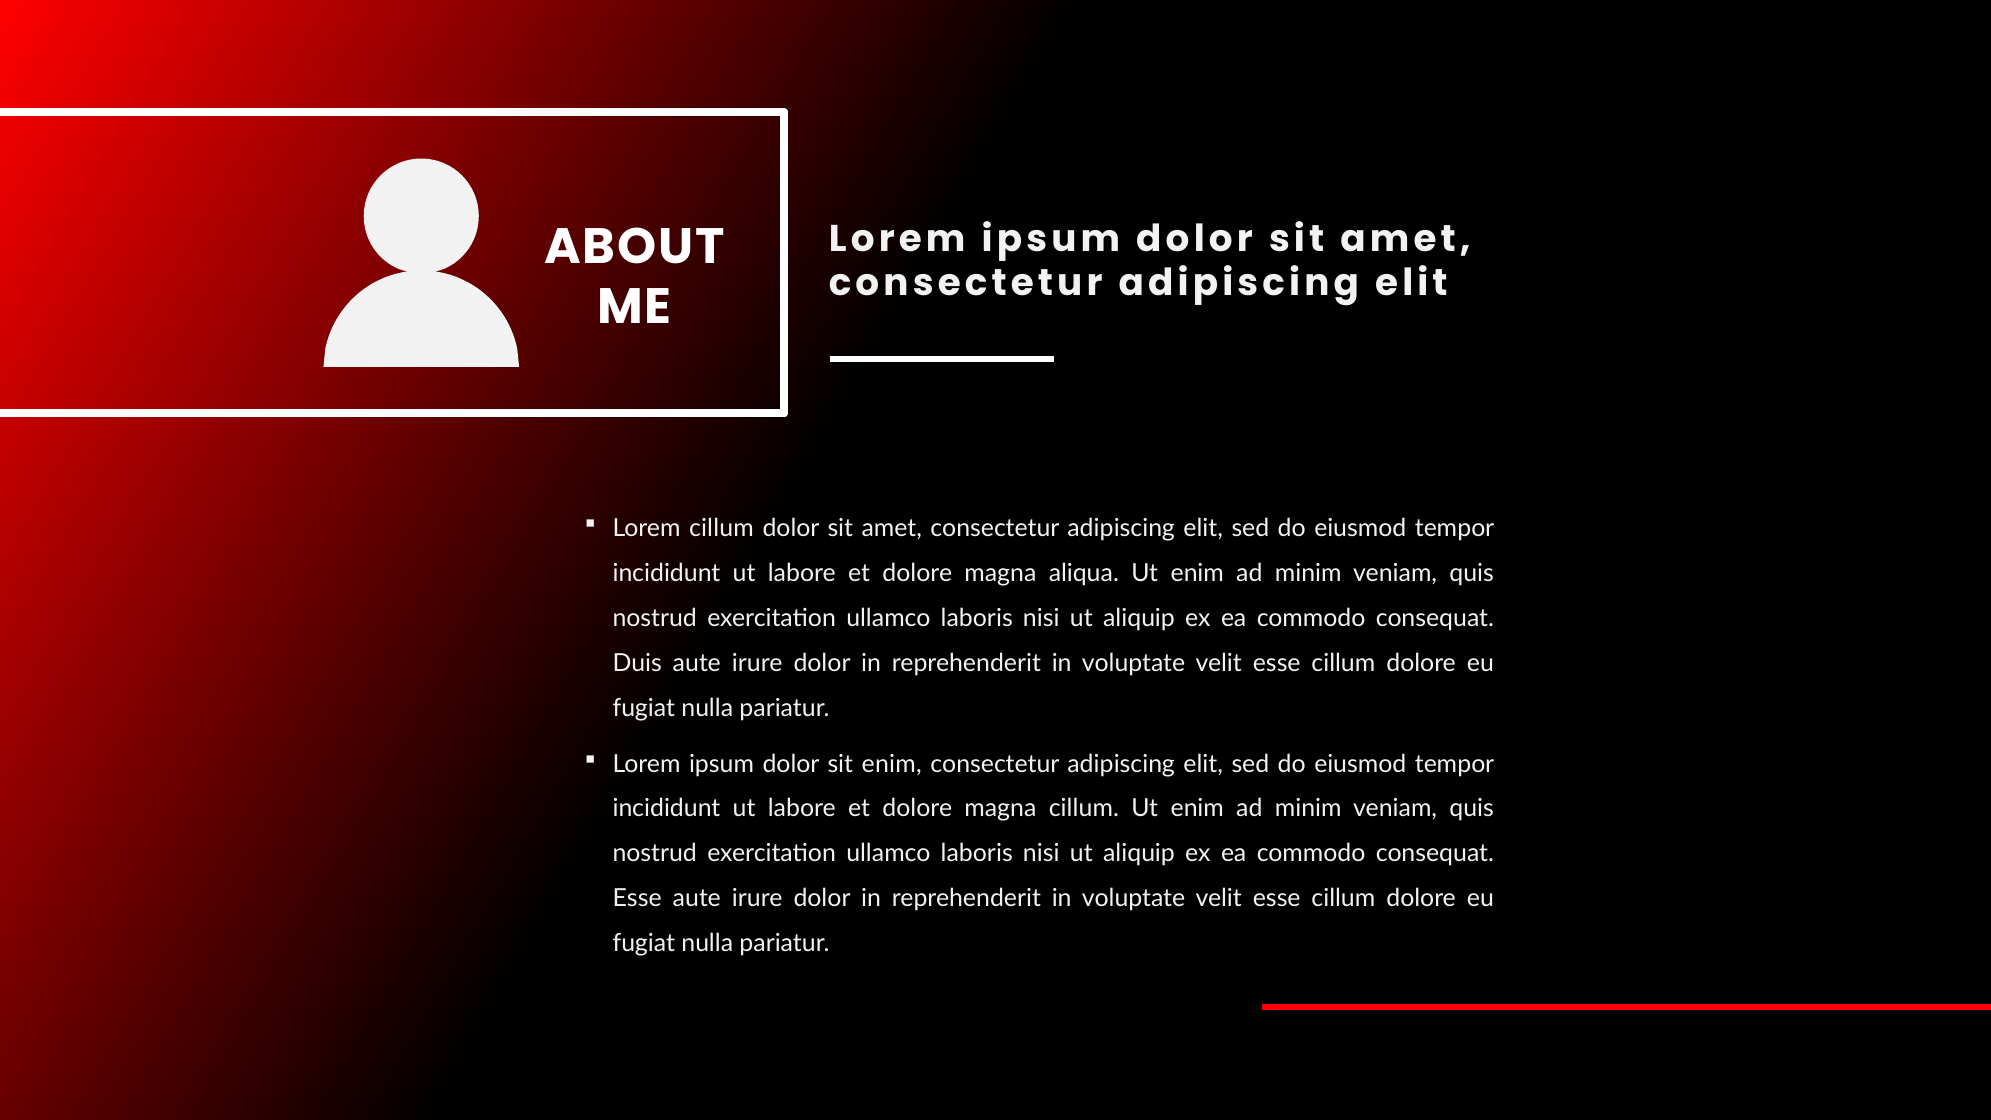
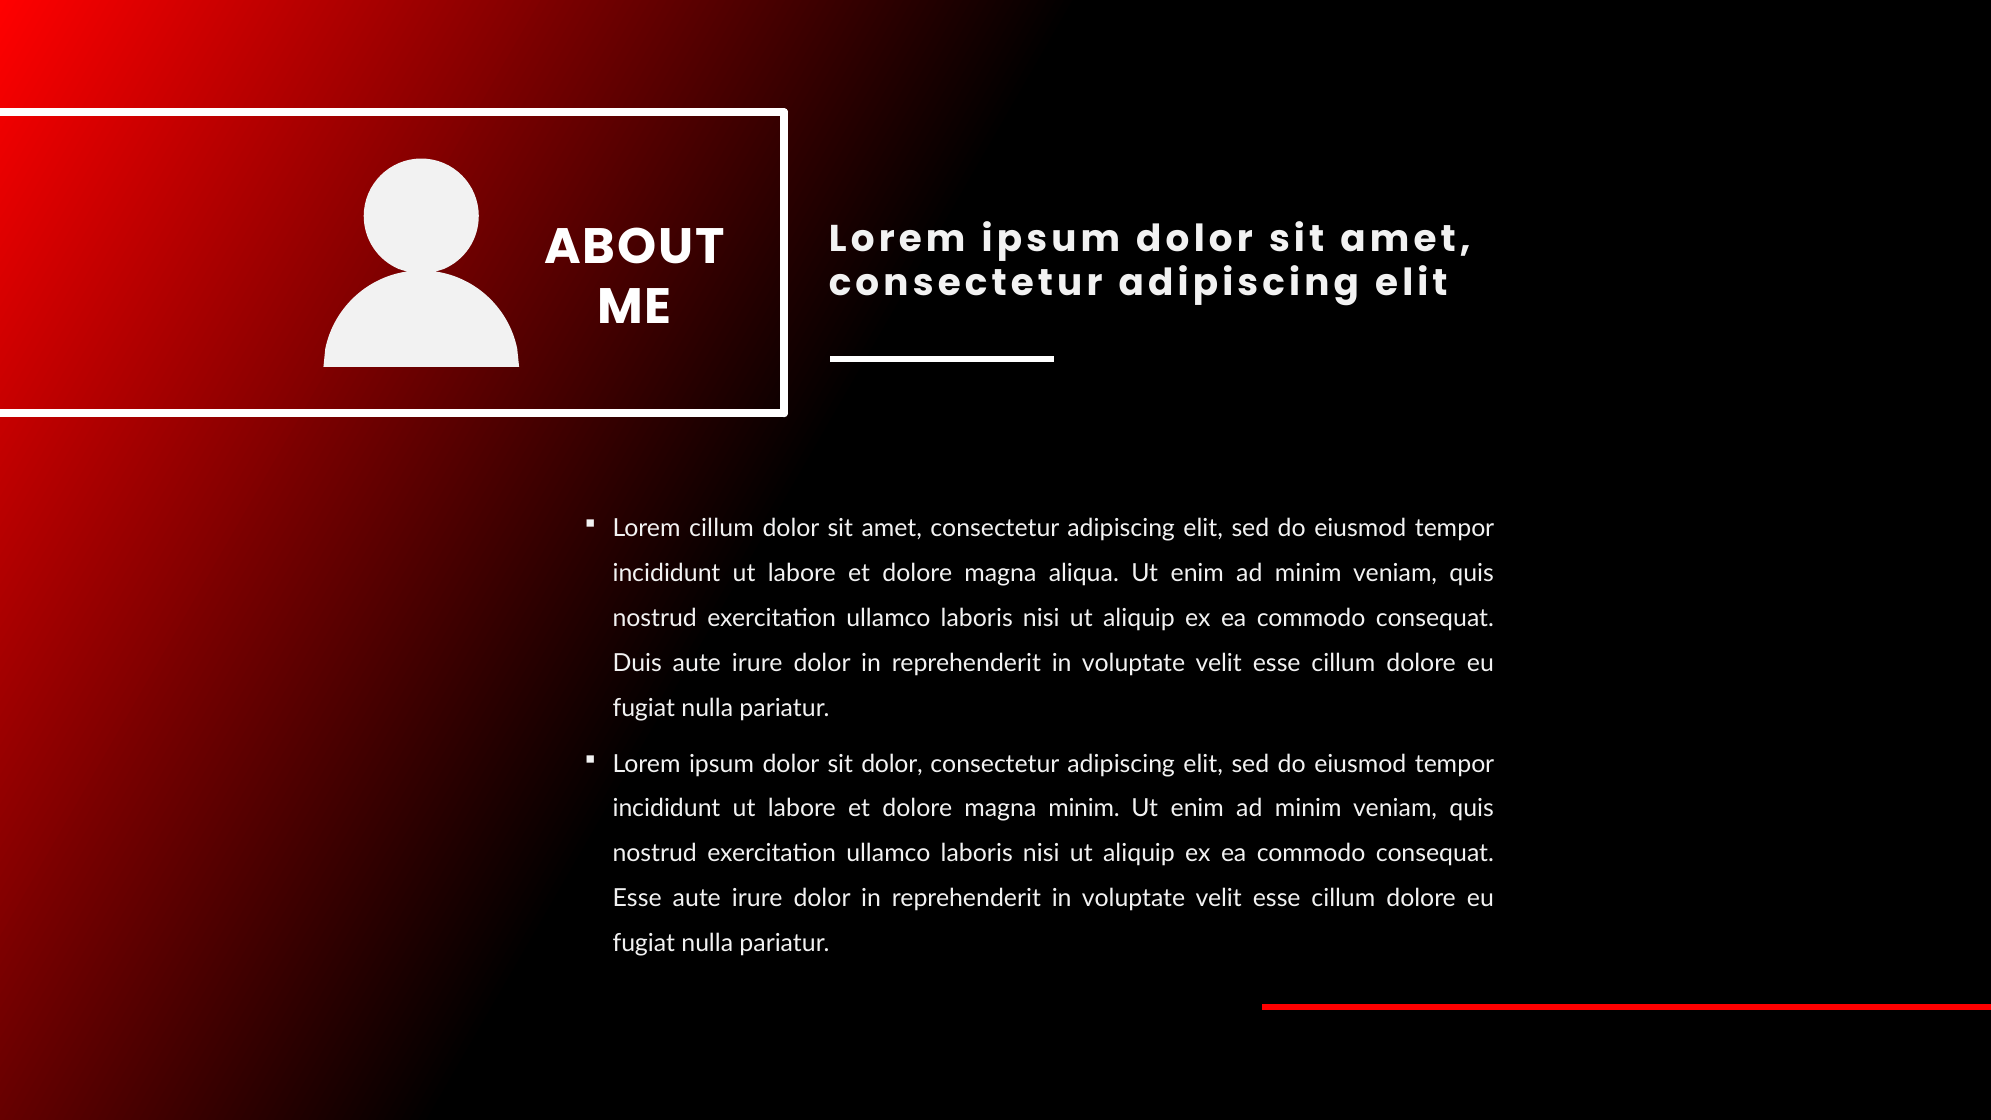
sit enim: enim -> dolor (892, 764)
magna cillum: cillum -> minim (1084, 809)
